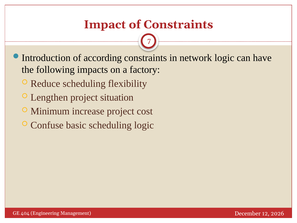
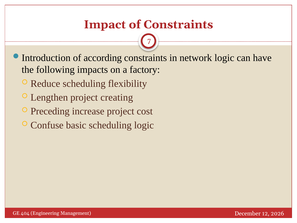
situation: situation -> creating (117, 97)
Minimum: Minimum -> Preceding (50, 111)
